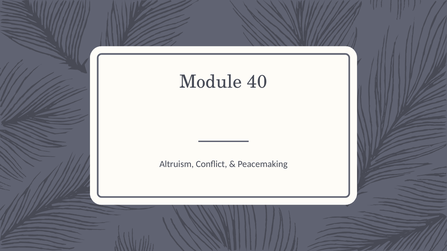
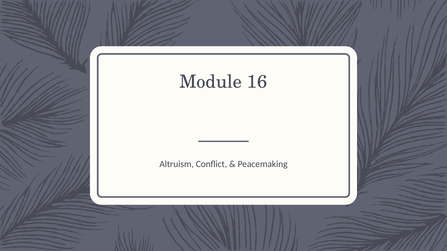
40: 40 -> 16 (257, 82)
